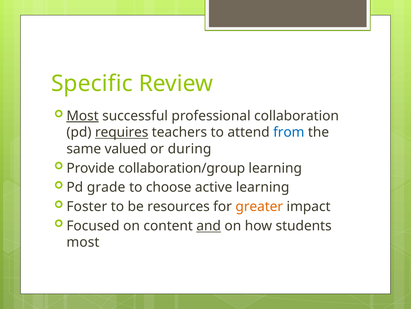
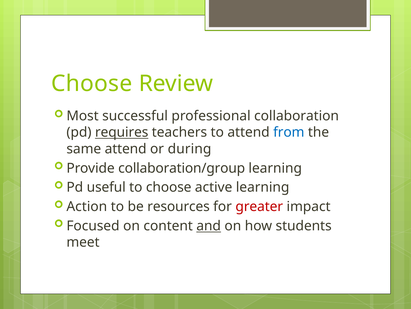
Specific: Specific -> Choose (92, 83)
Most underline: present -> none (83, 116)
same valued: valued -> attend (126, 149)
grade: grade -> useful (106, 187)
Foster: Foster -> Action (87, 206)
greater colour: orange -> red (259, 206)
most: most -> meet (83, 242)
